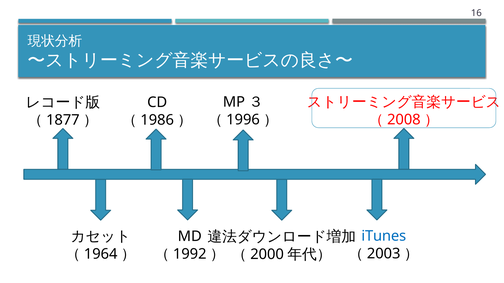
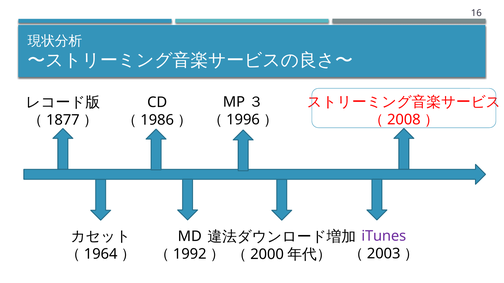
iTunes colour: blue -> purple (384, 236)
